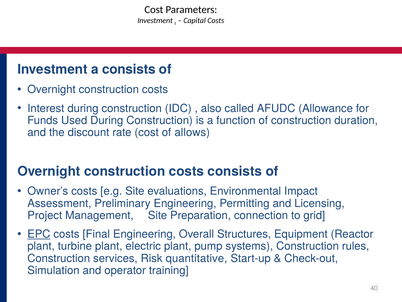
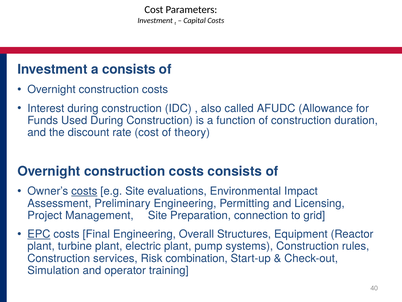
allows: allows -> theory (192, 132)
costs underline: none -> present (84, 191)
quantitative: quantitative -> combination (197, 258)
